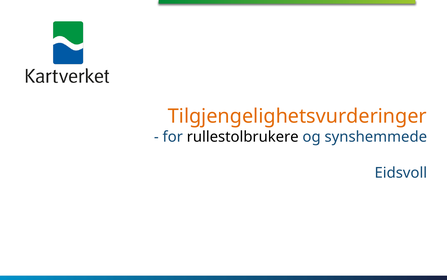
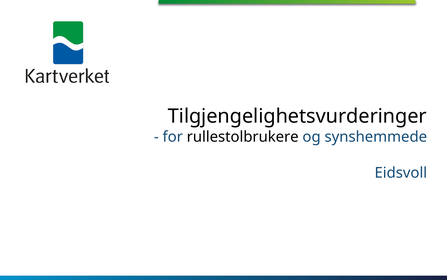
Tilgjengelighetsvurderinger colour: orange -> black (297, 116)
